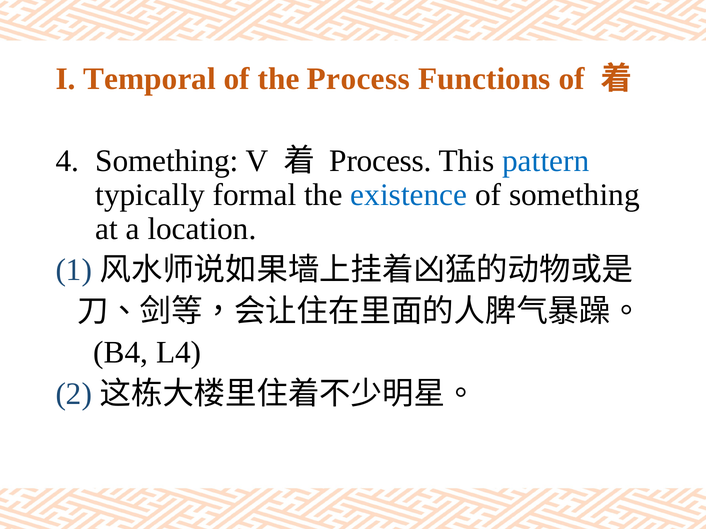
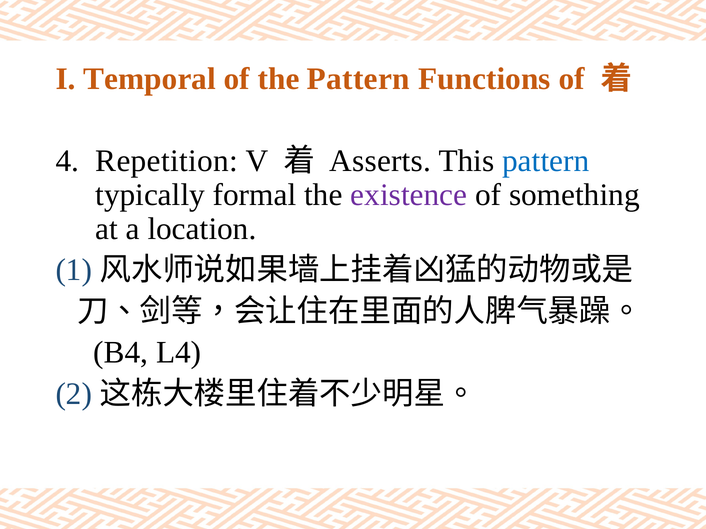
the Process: Process -> Pattern (358, 79)
Something: Something -> Repetition (167, 161)
Process: Process -> Asserts (380, 161)
existence colour: blue -> purple (409, 195)
